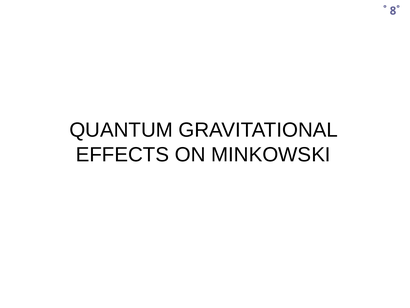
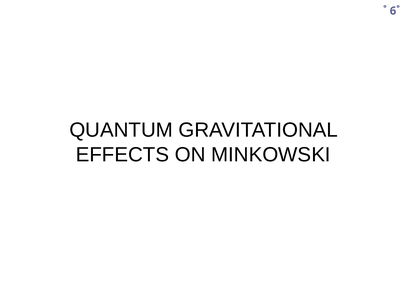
8˚: 8˚ -> 6˚ (395, 11)
